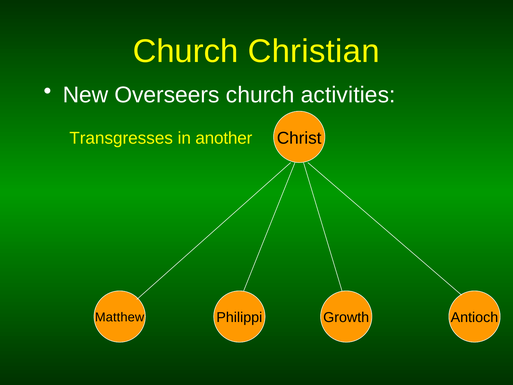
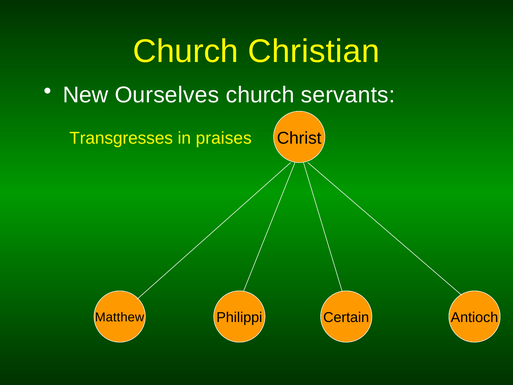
Overseers: Overseers -> Ourselves (167, 95)
activities: activities -> servants (348, 95)
another: another -> praises (224, 138)
Growth: Growth -> Certain (346, 317)
